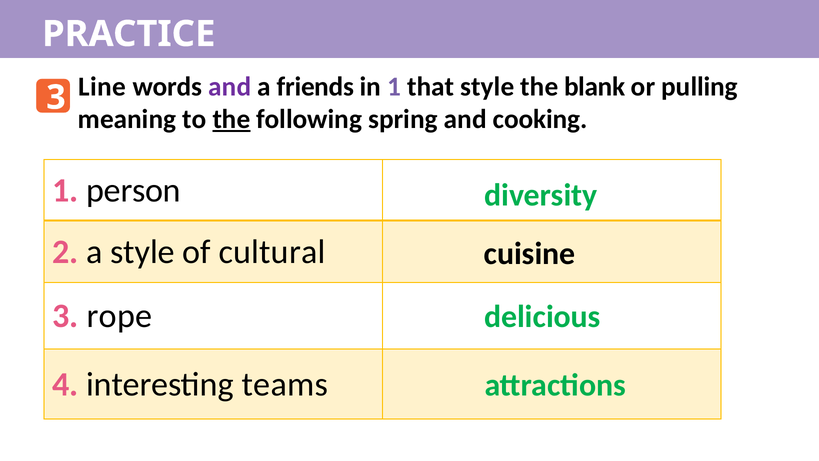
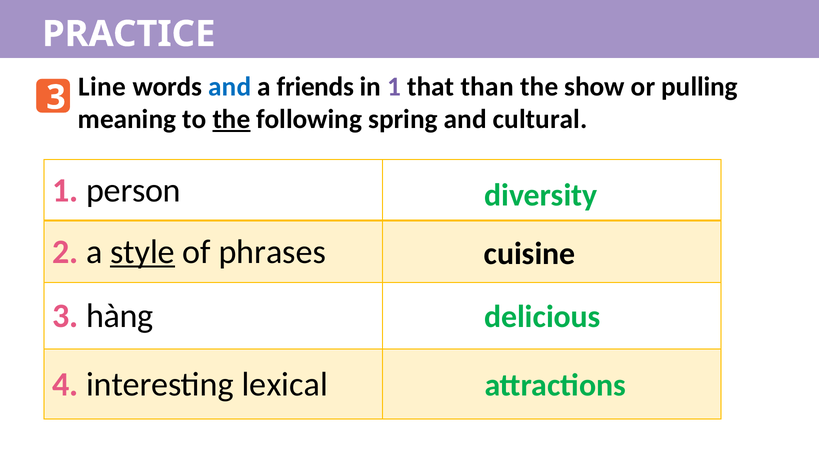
and colour: purple -> blue (230, 86)
that style: style -> than (487, 86)
blank: blank -> show (595, 86)
cooking: cooking -> cultural (540, 119)
style underline: none -> present (142, 252)
cultural: cultural -> phrases (272, 252)
rope: rope -> hàng (120, 316)
teams: teams -> lexical (285, 384)
